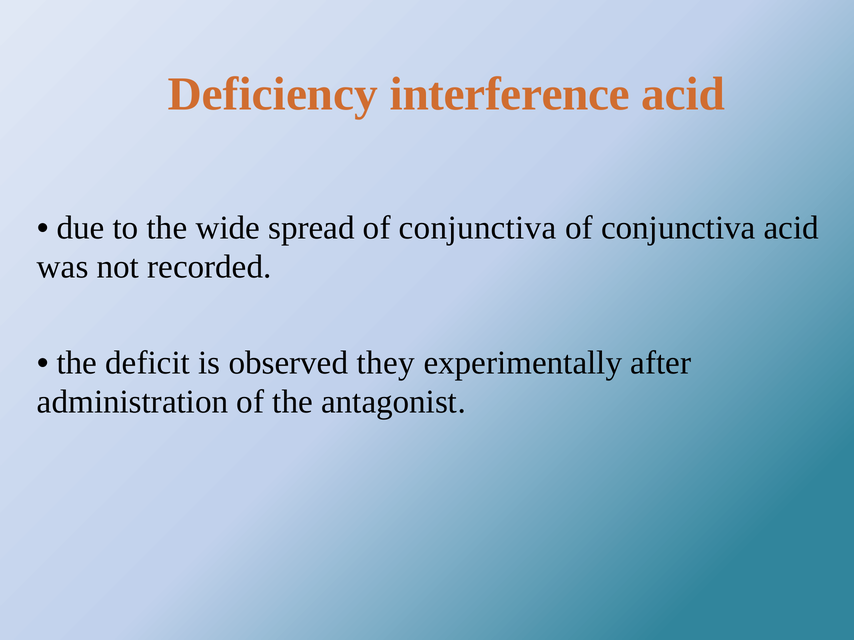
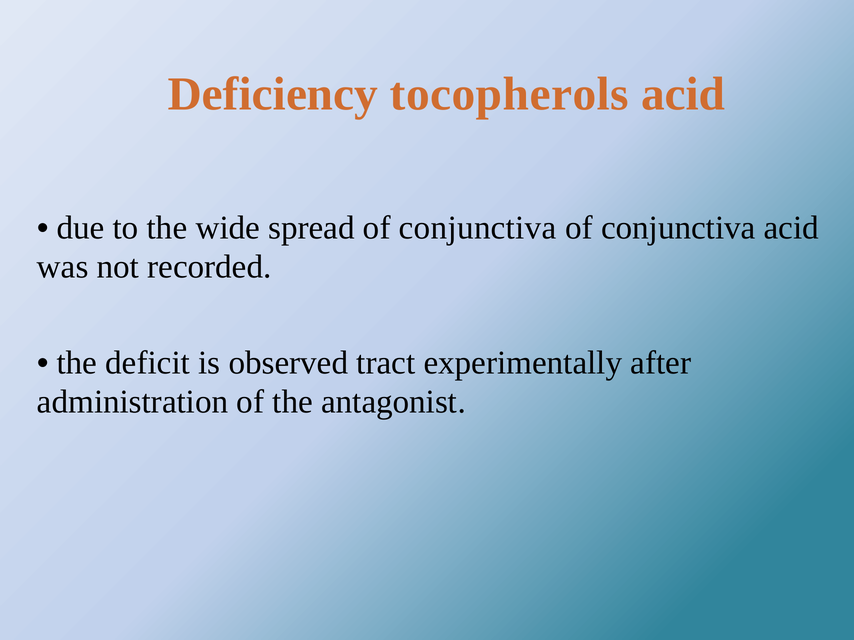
interference: interference -> tocopherols (509, 94)
they: they -> tract (386, 363)
